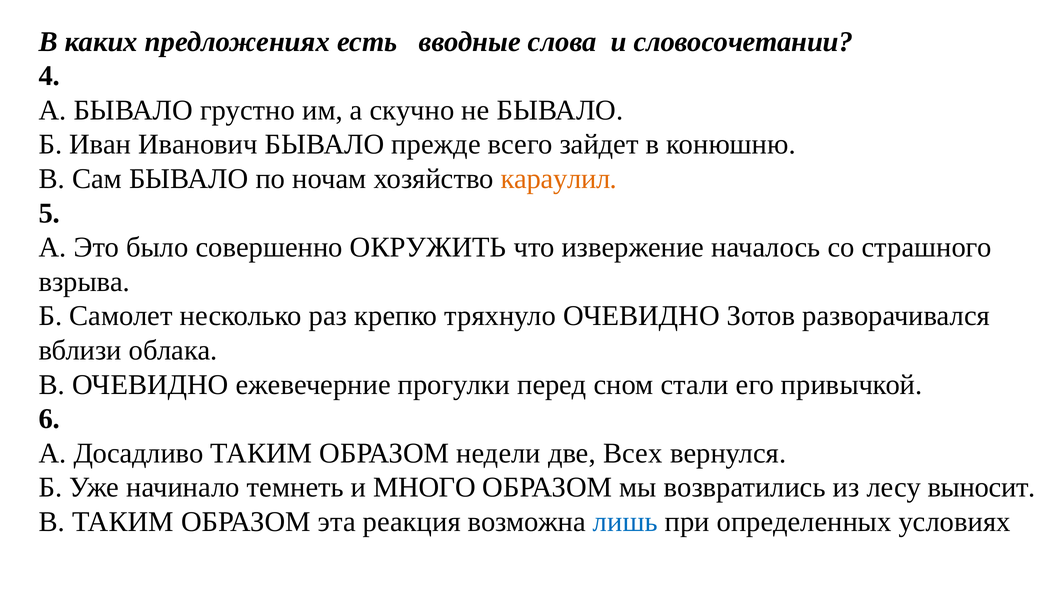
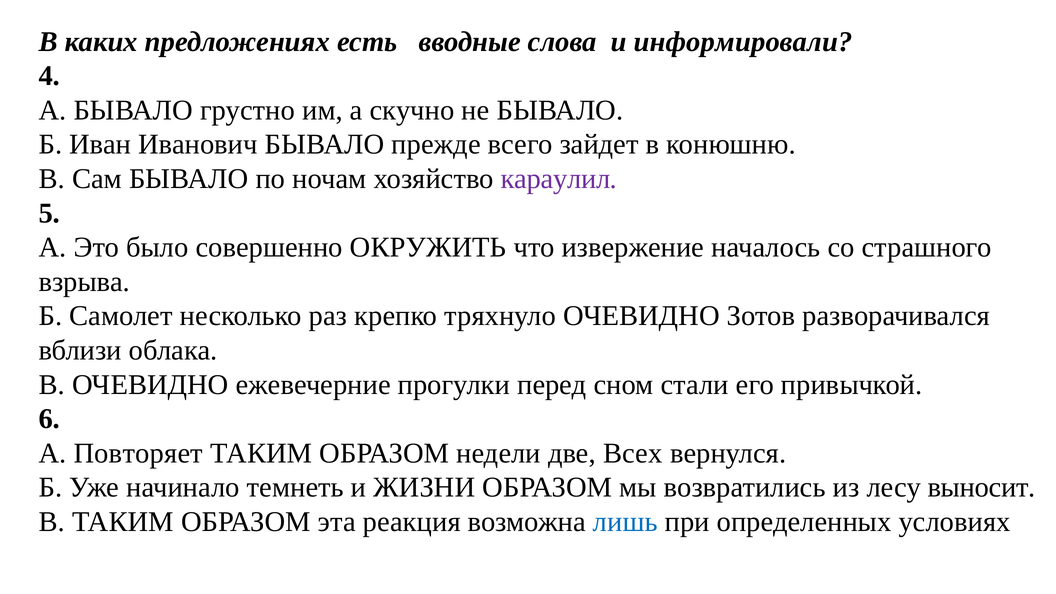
словосочетании: словосочетании -> информировали (743, 42)
караулил colour: orange -> purple (559, 179)
Досадливо: Досадливо -> Повторяет (138, 453)
МНОГО: МНОГО -> ЖИЗНИ (424, 487)
